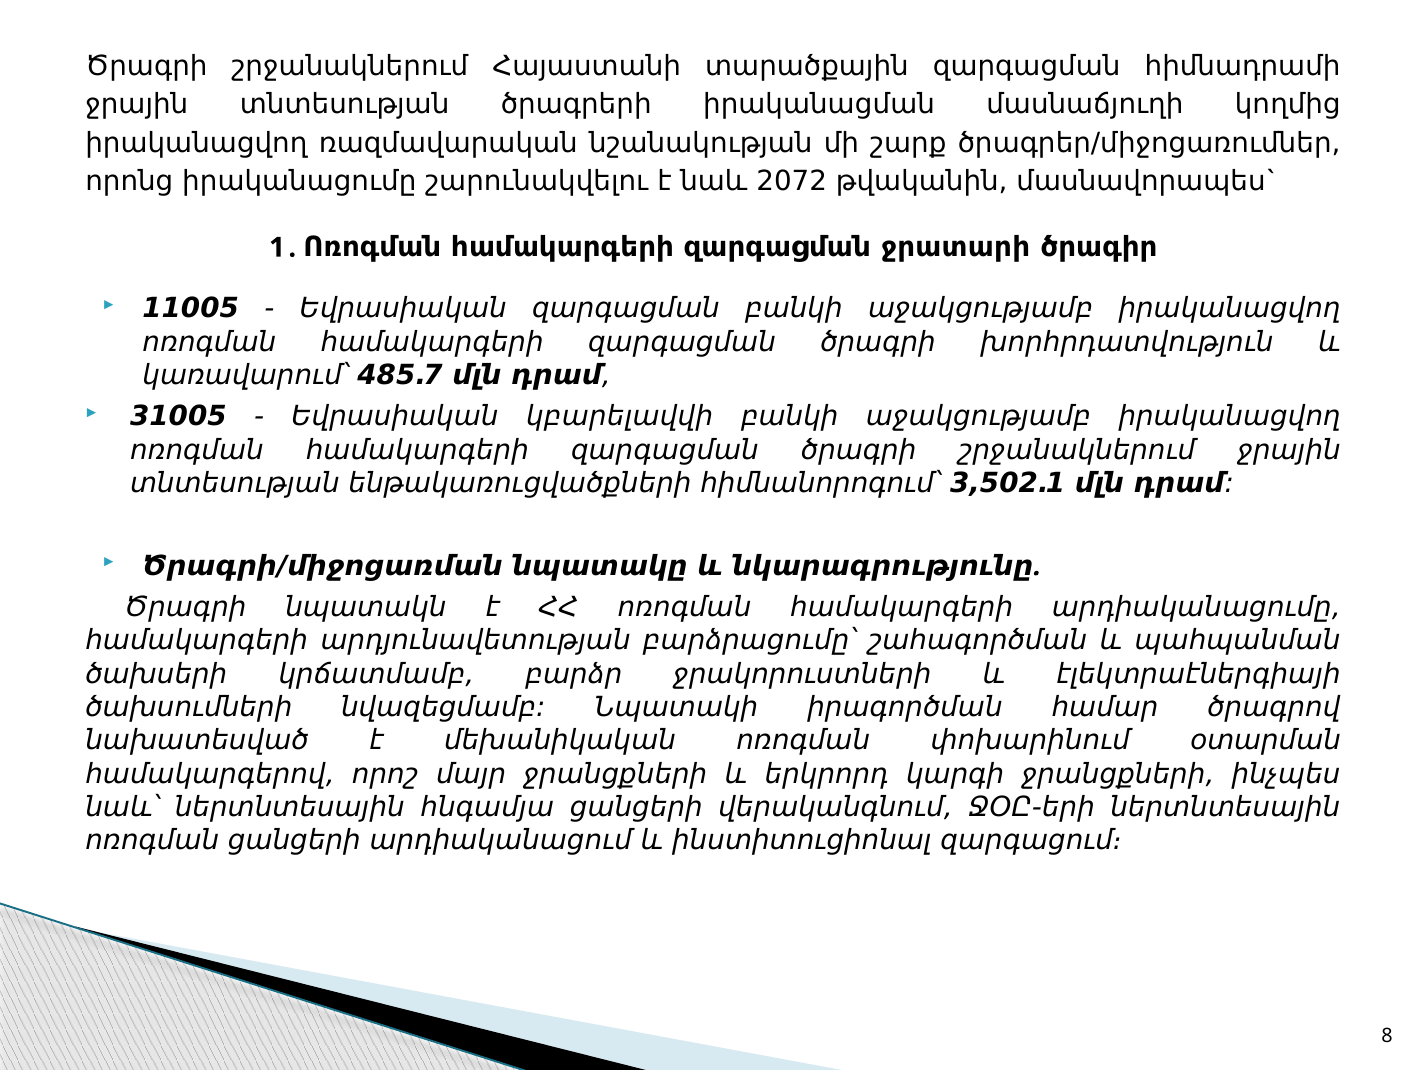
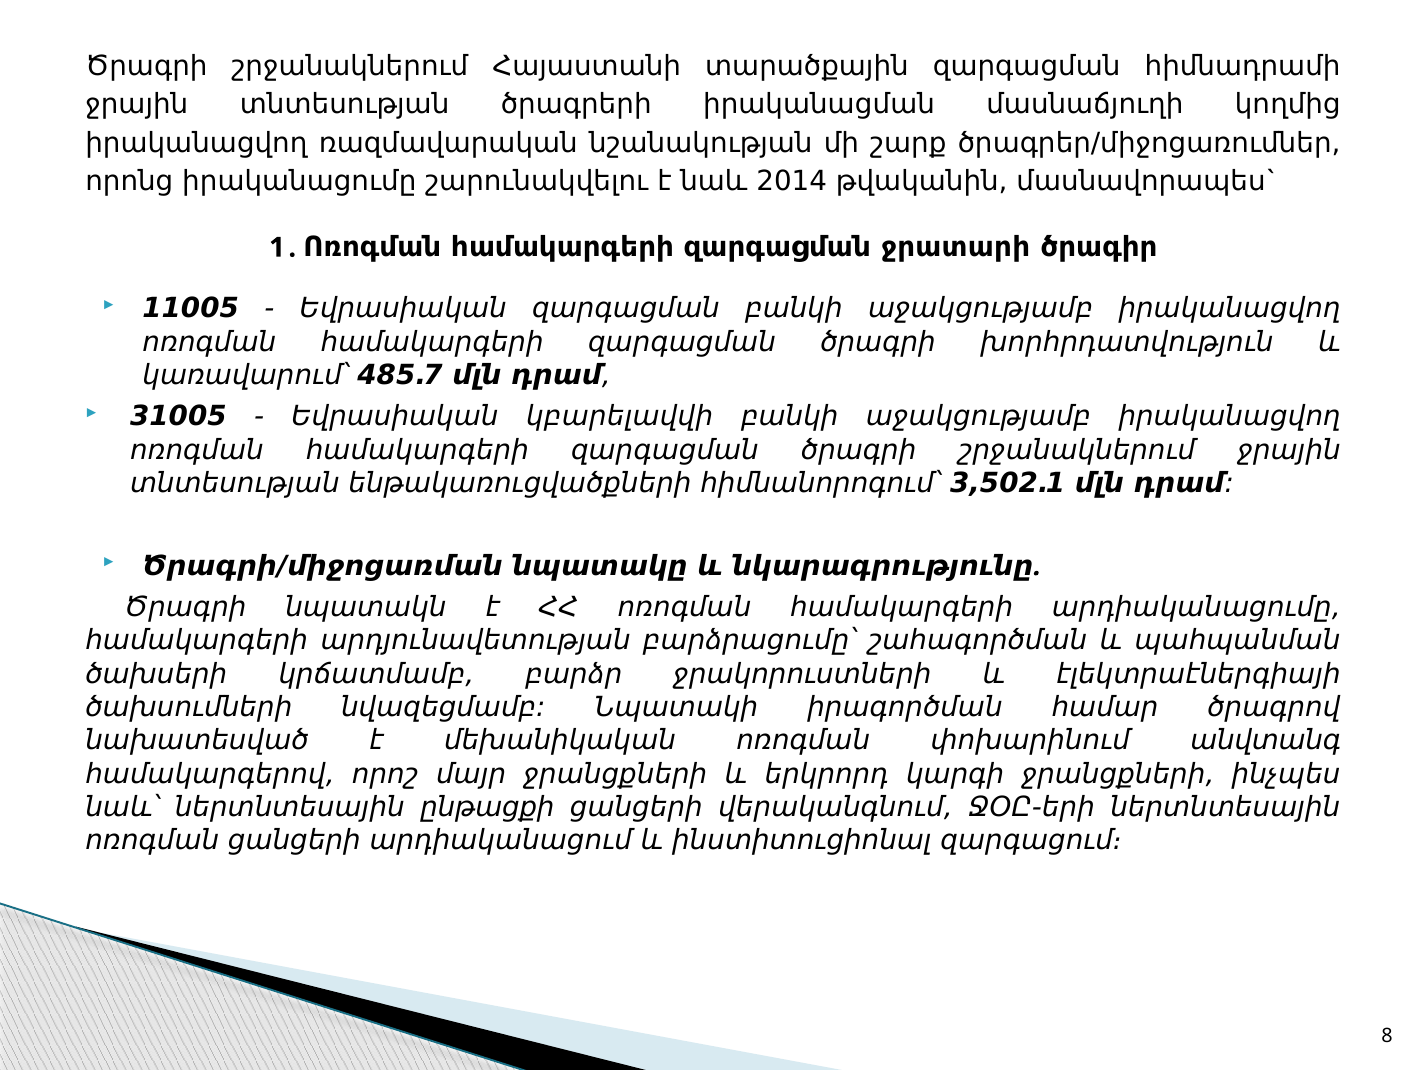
2072: 2072 -> 2014 (792, 181)
օտարման: օտարման -> անվտանգ (1266, 741)
հնգամյա: հնգամյա -> ընթացքի (487, 808)
